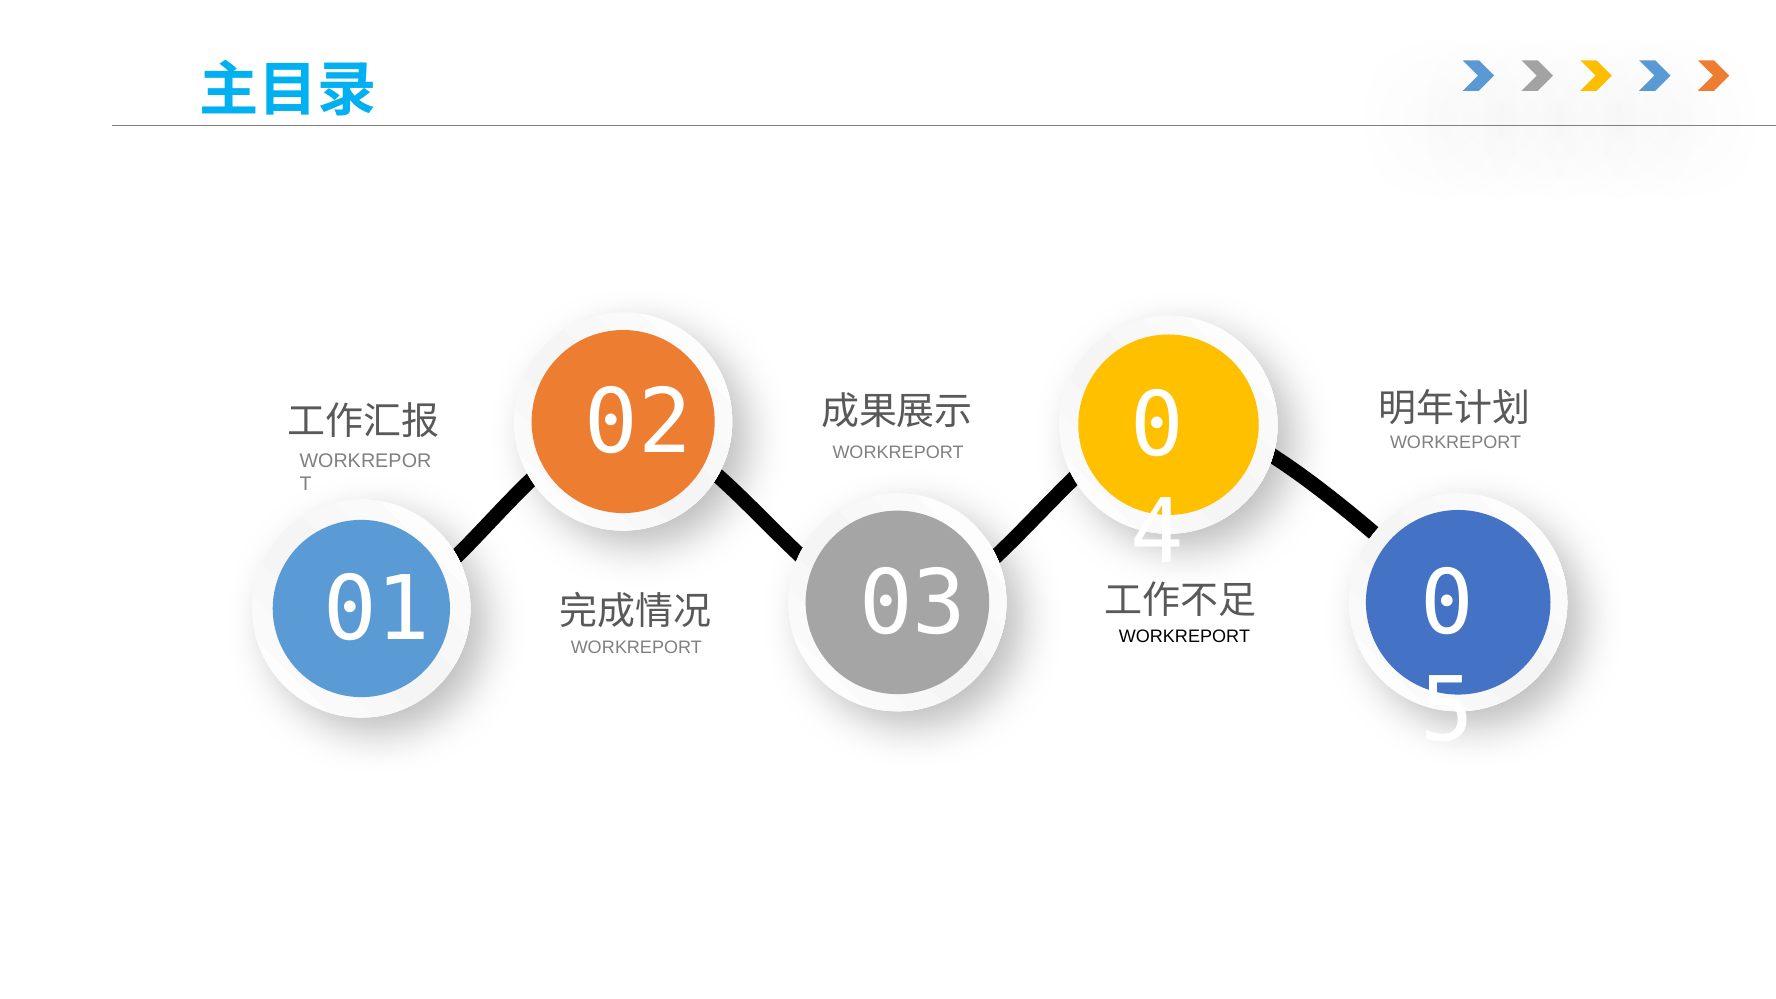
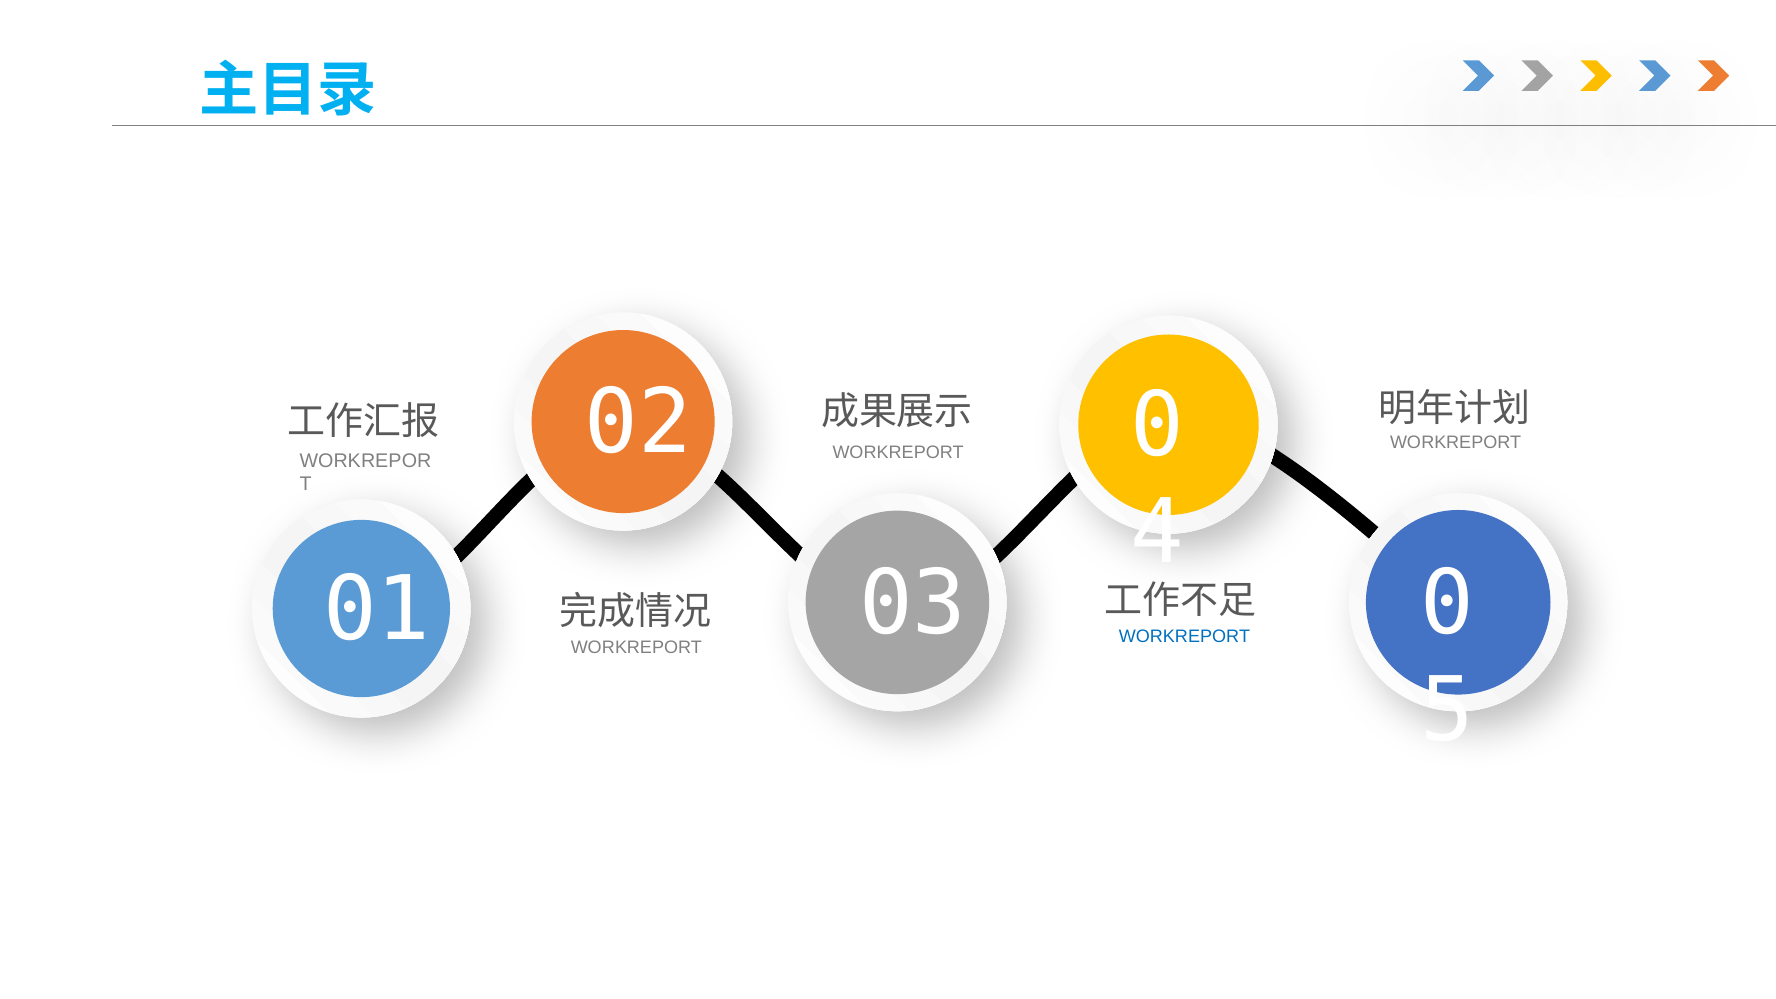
WORKREPORT colour: black -> blue (1184, 637)
